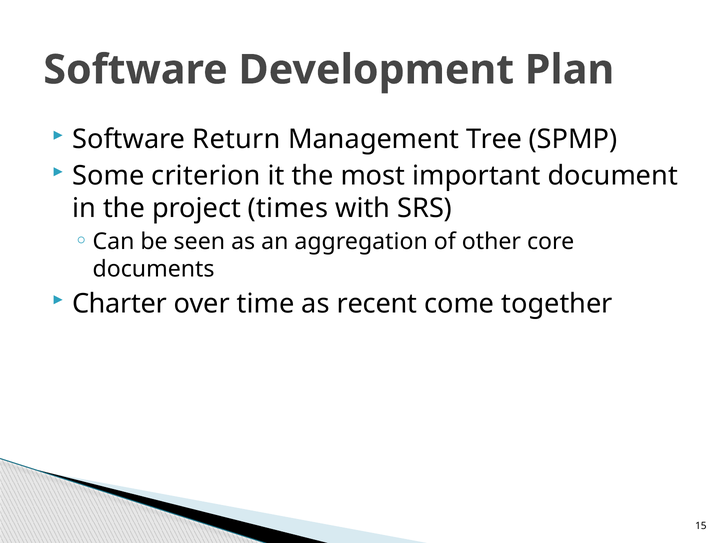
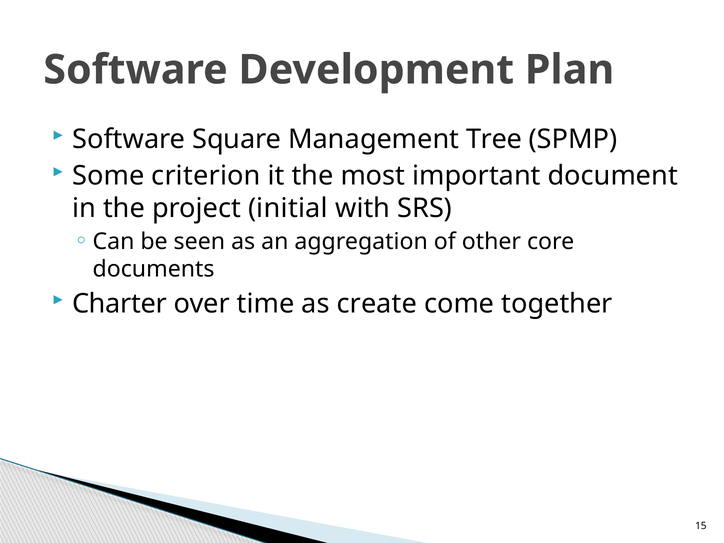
Return: Return -> Square (237, 139)
times: times -> initial (288, 208)
recent: recent -> create (377, 304)
